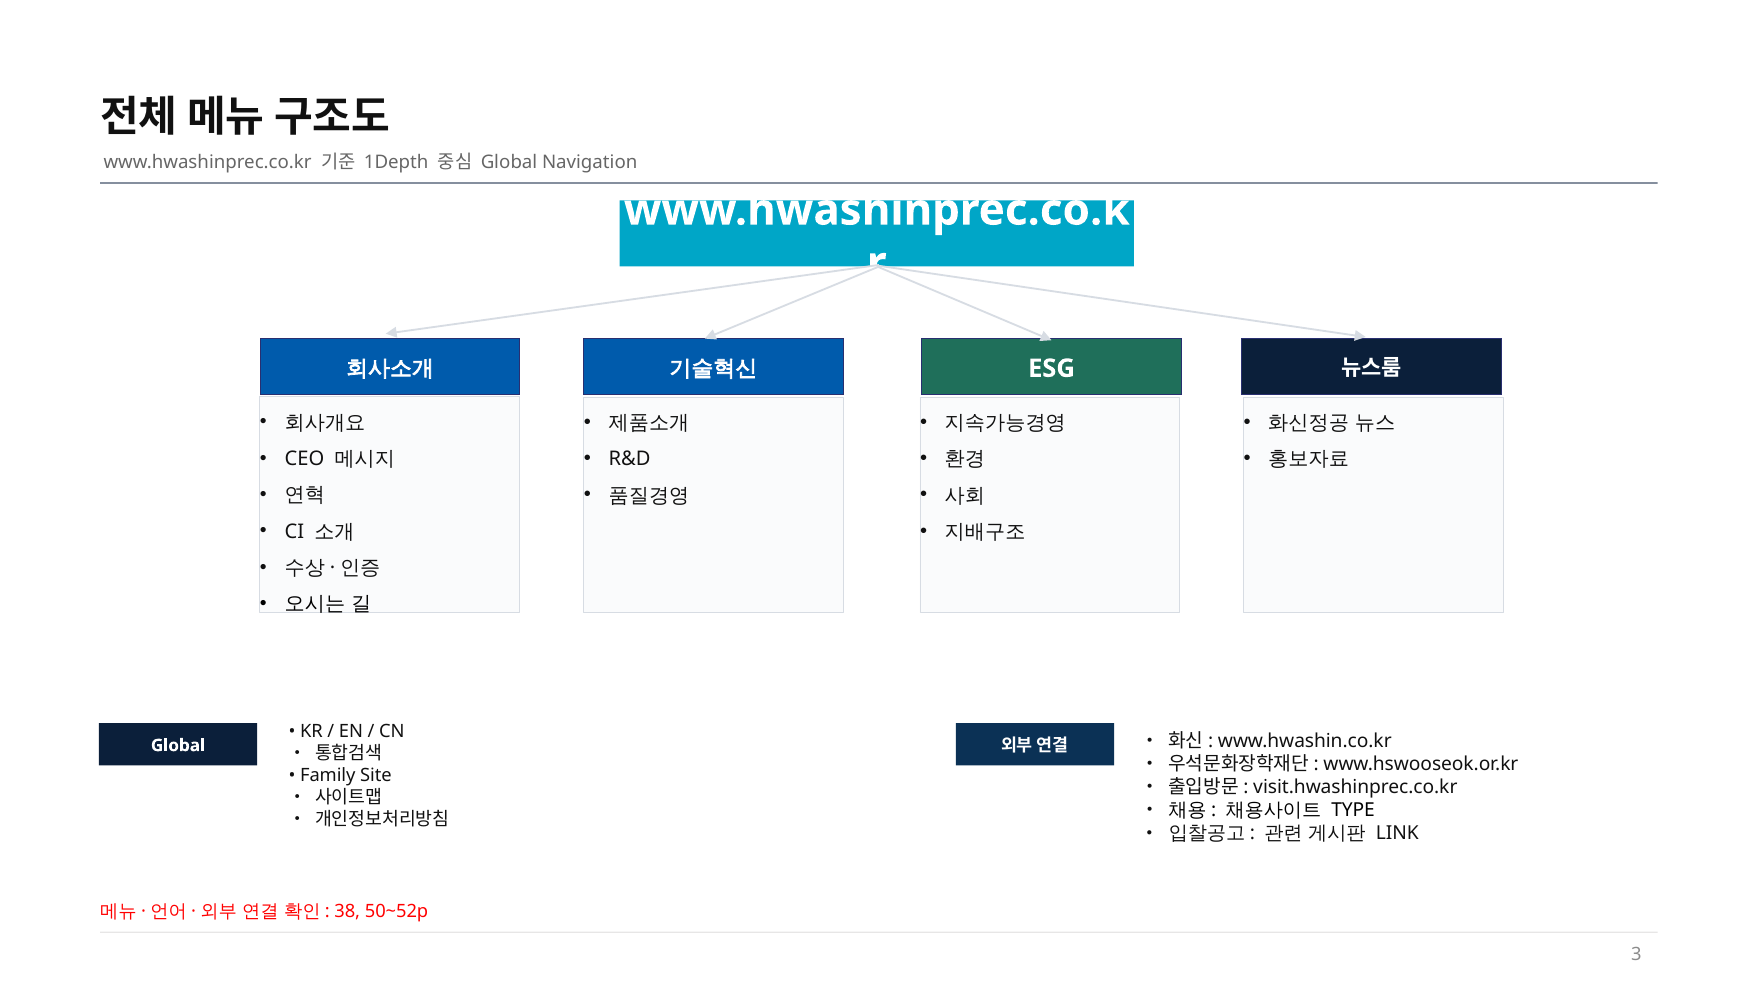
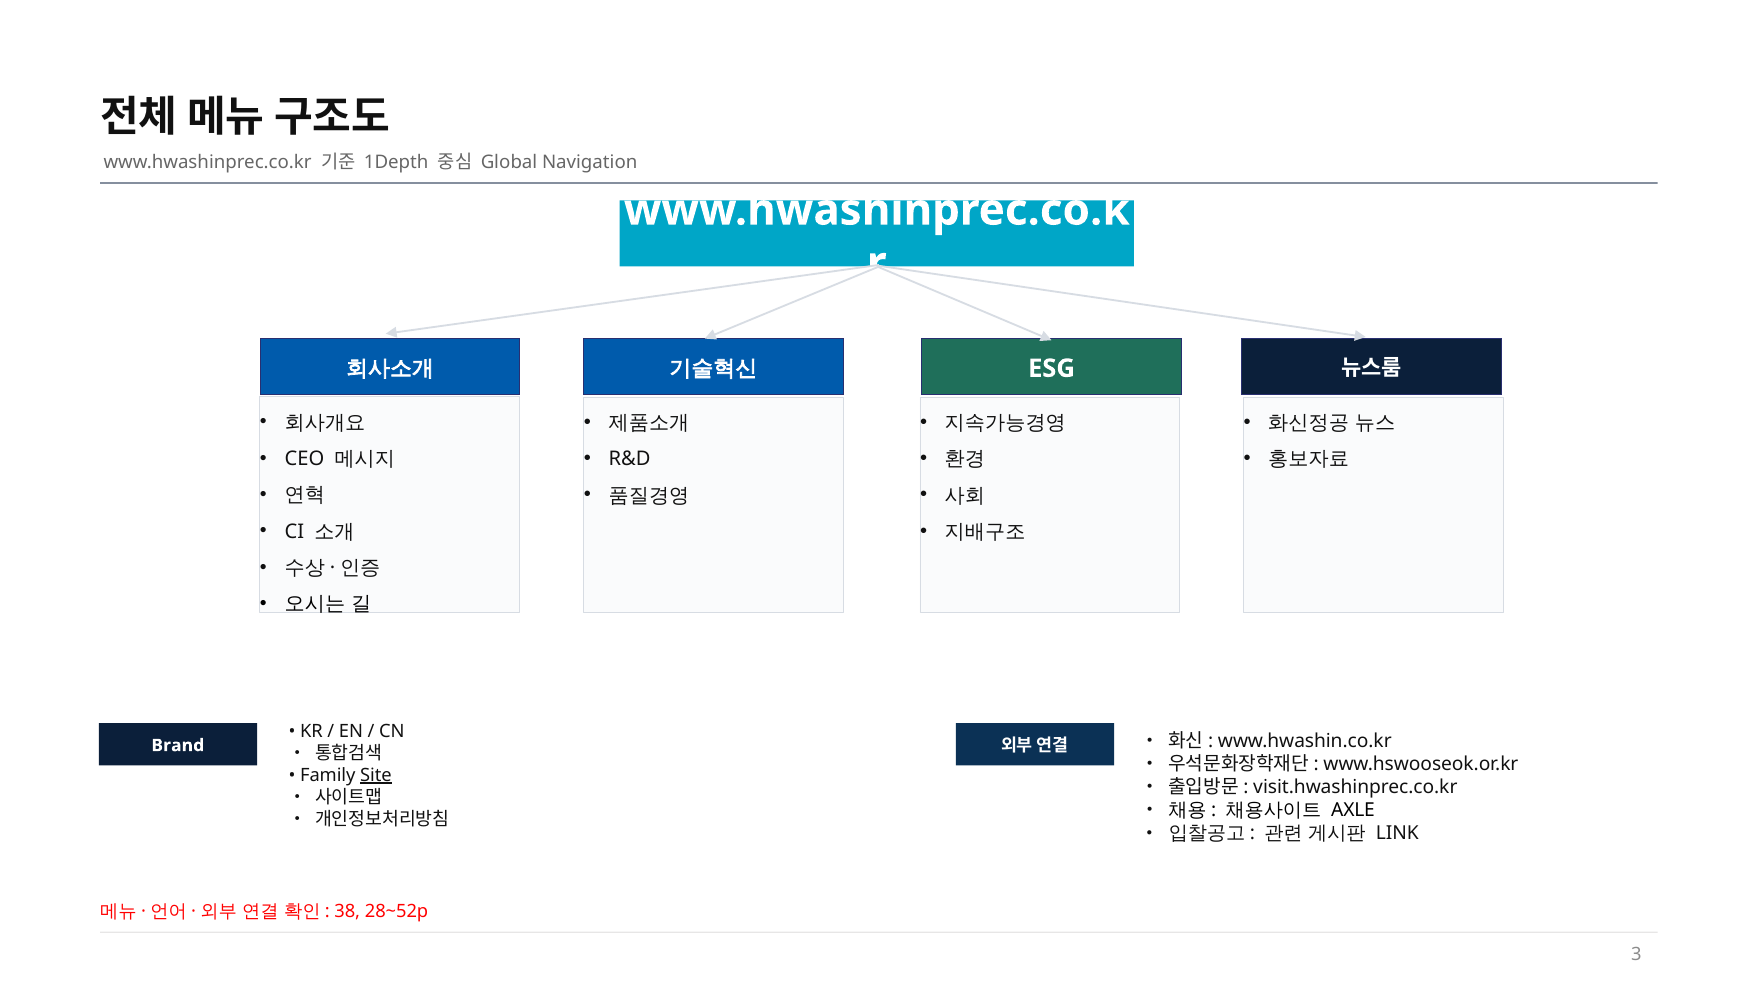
Global: Global -> Brand (178, 745)
Site underline: none -> present (376, 775)
TYPE: TYPE -> AXLE (1353, 810)
50~52p: 50~52p -> 28~52p (397, 911)
